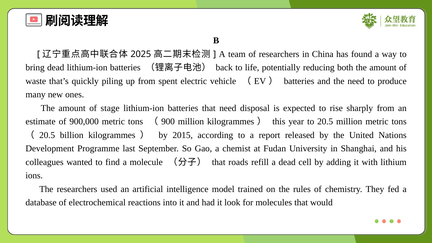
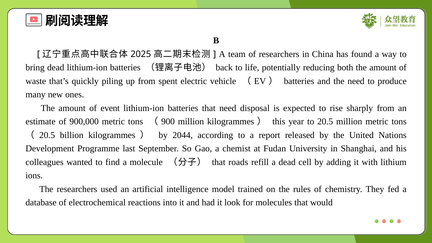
stage: stage -> event (110, 108)
2015: 2015 -> 2044 (183, 135)
